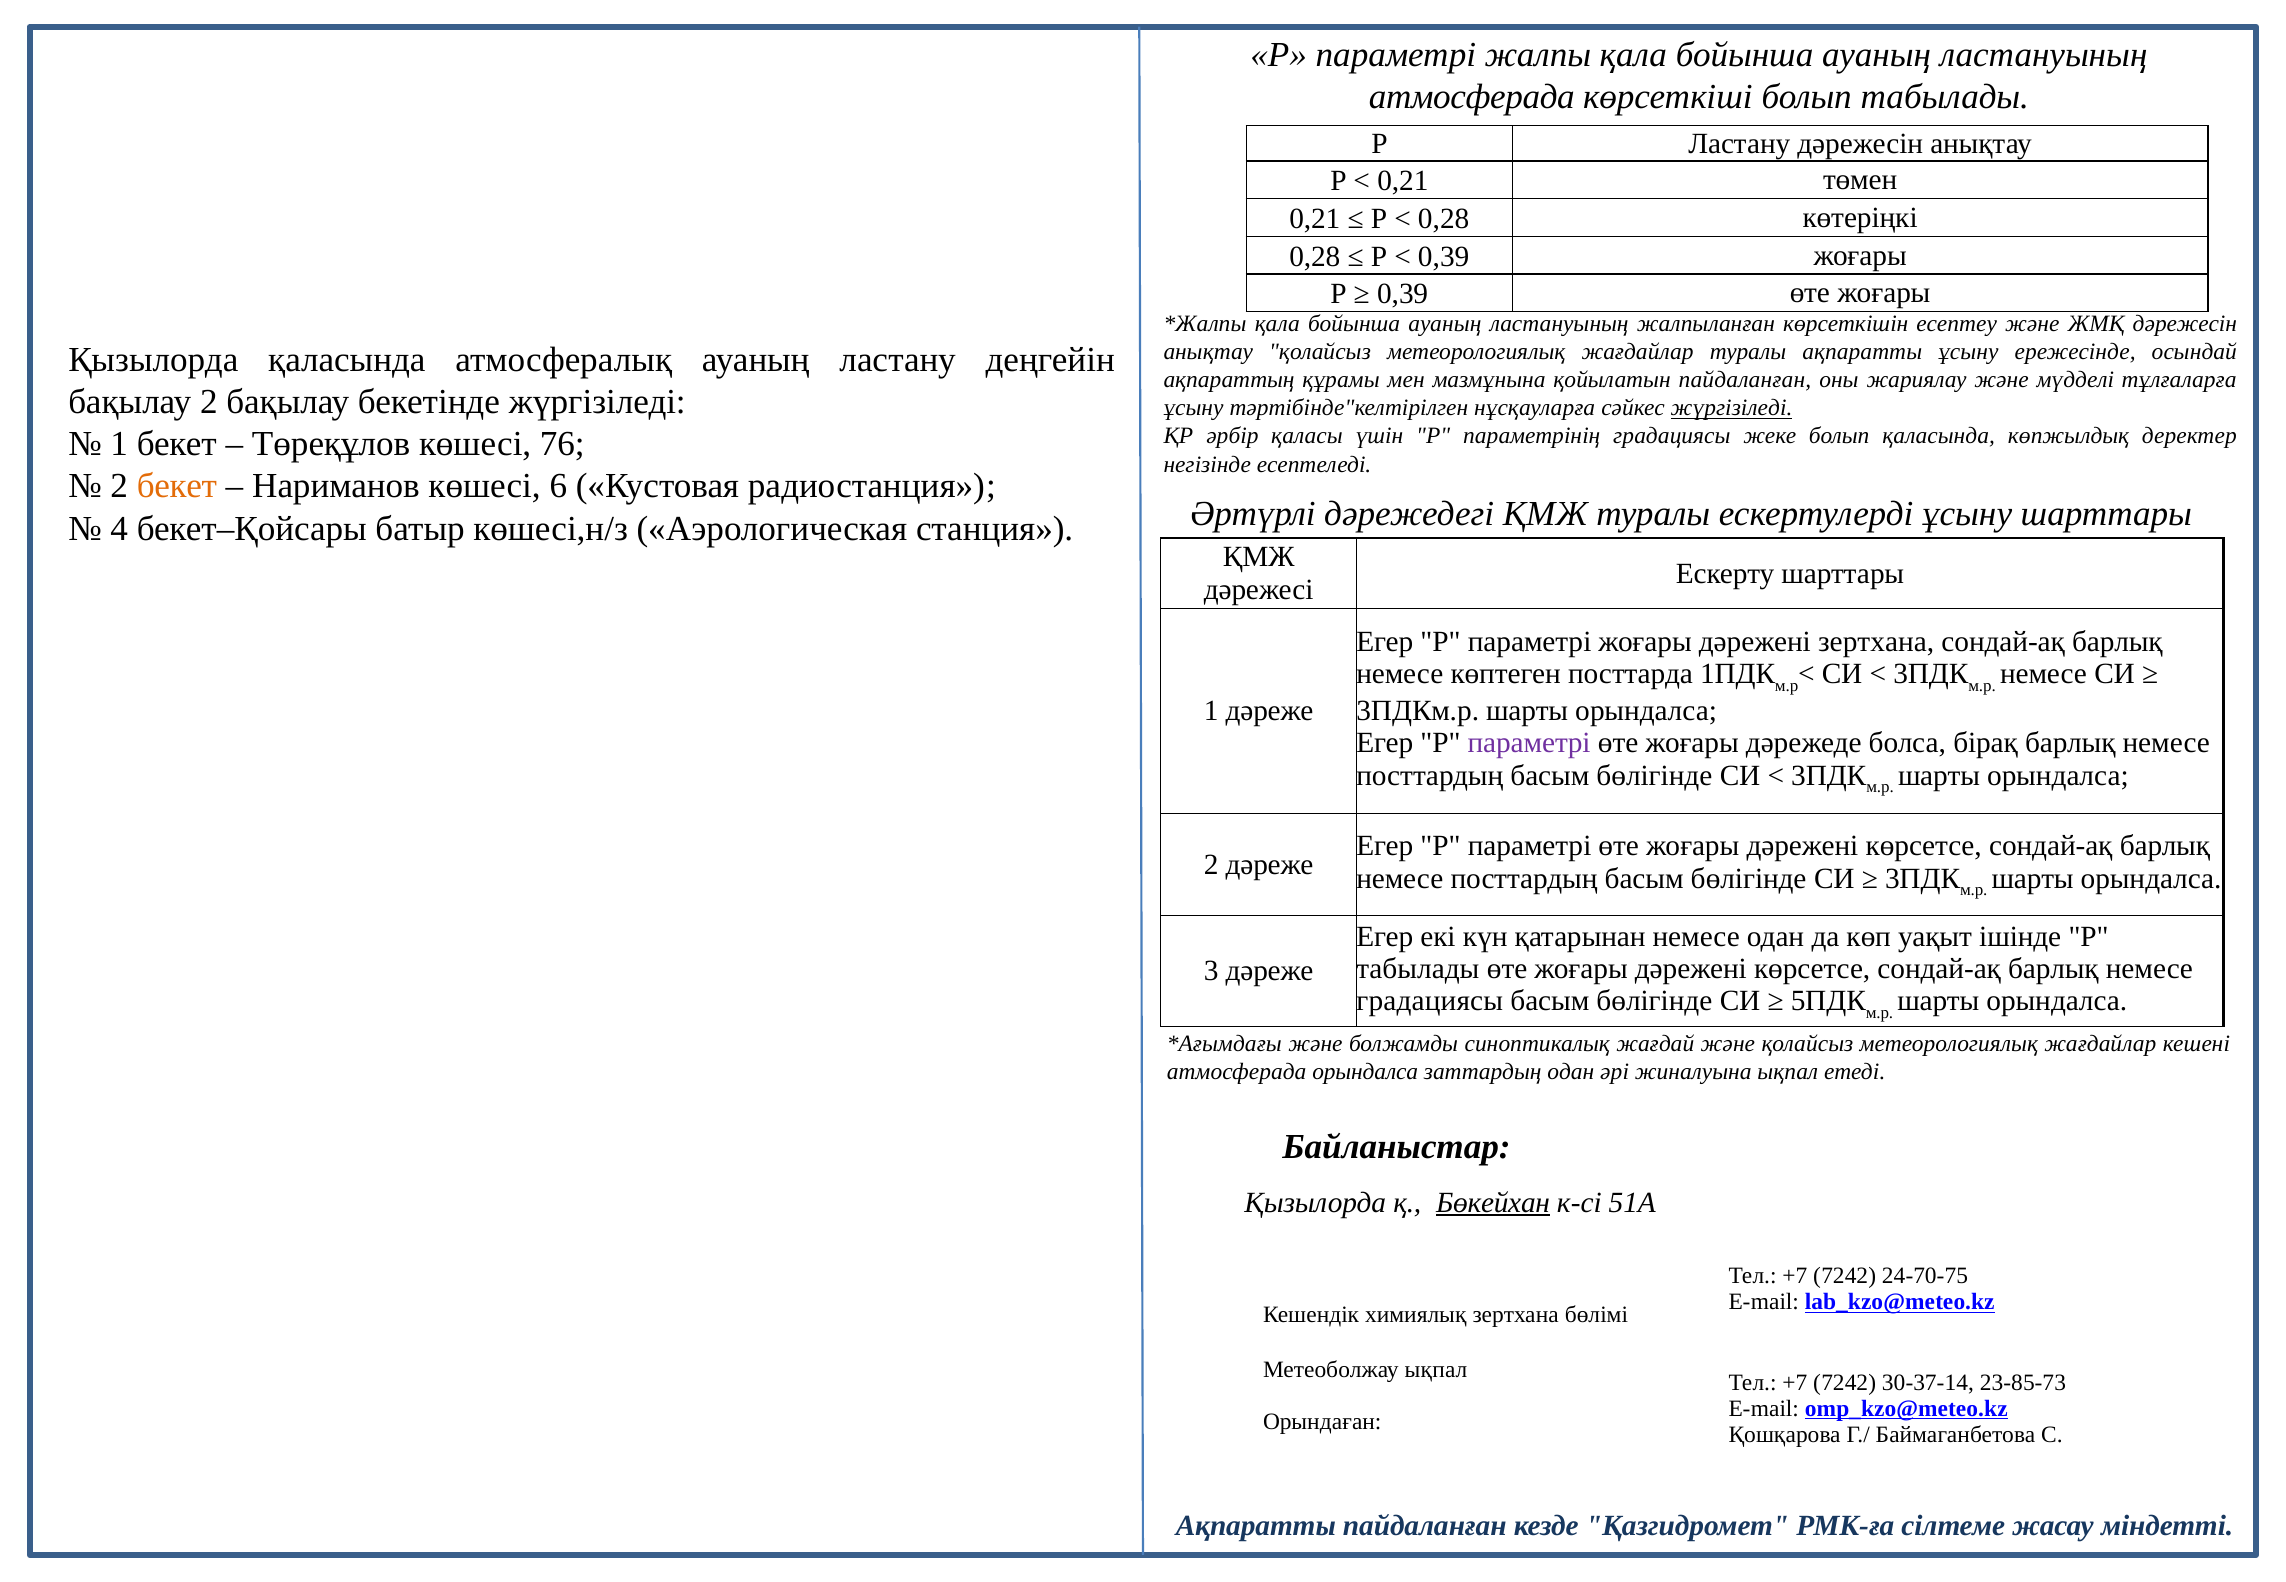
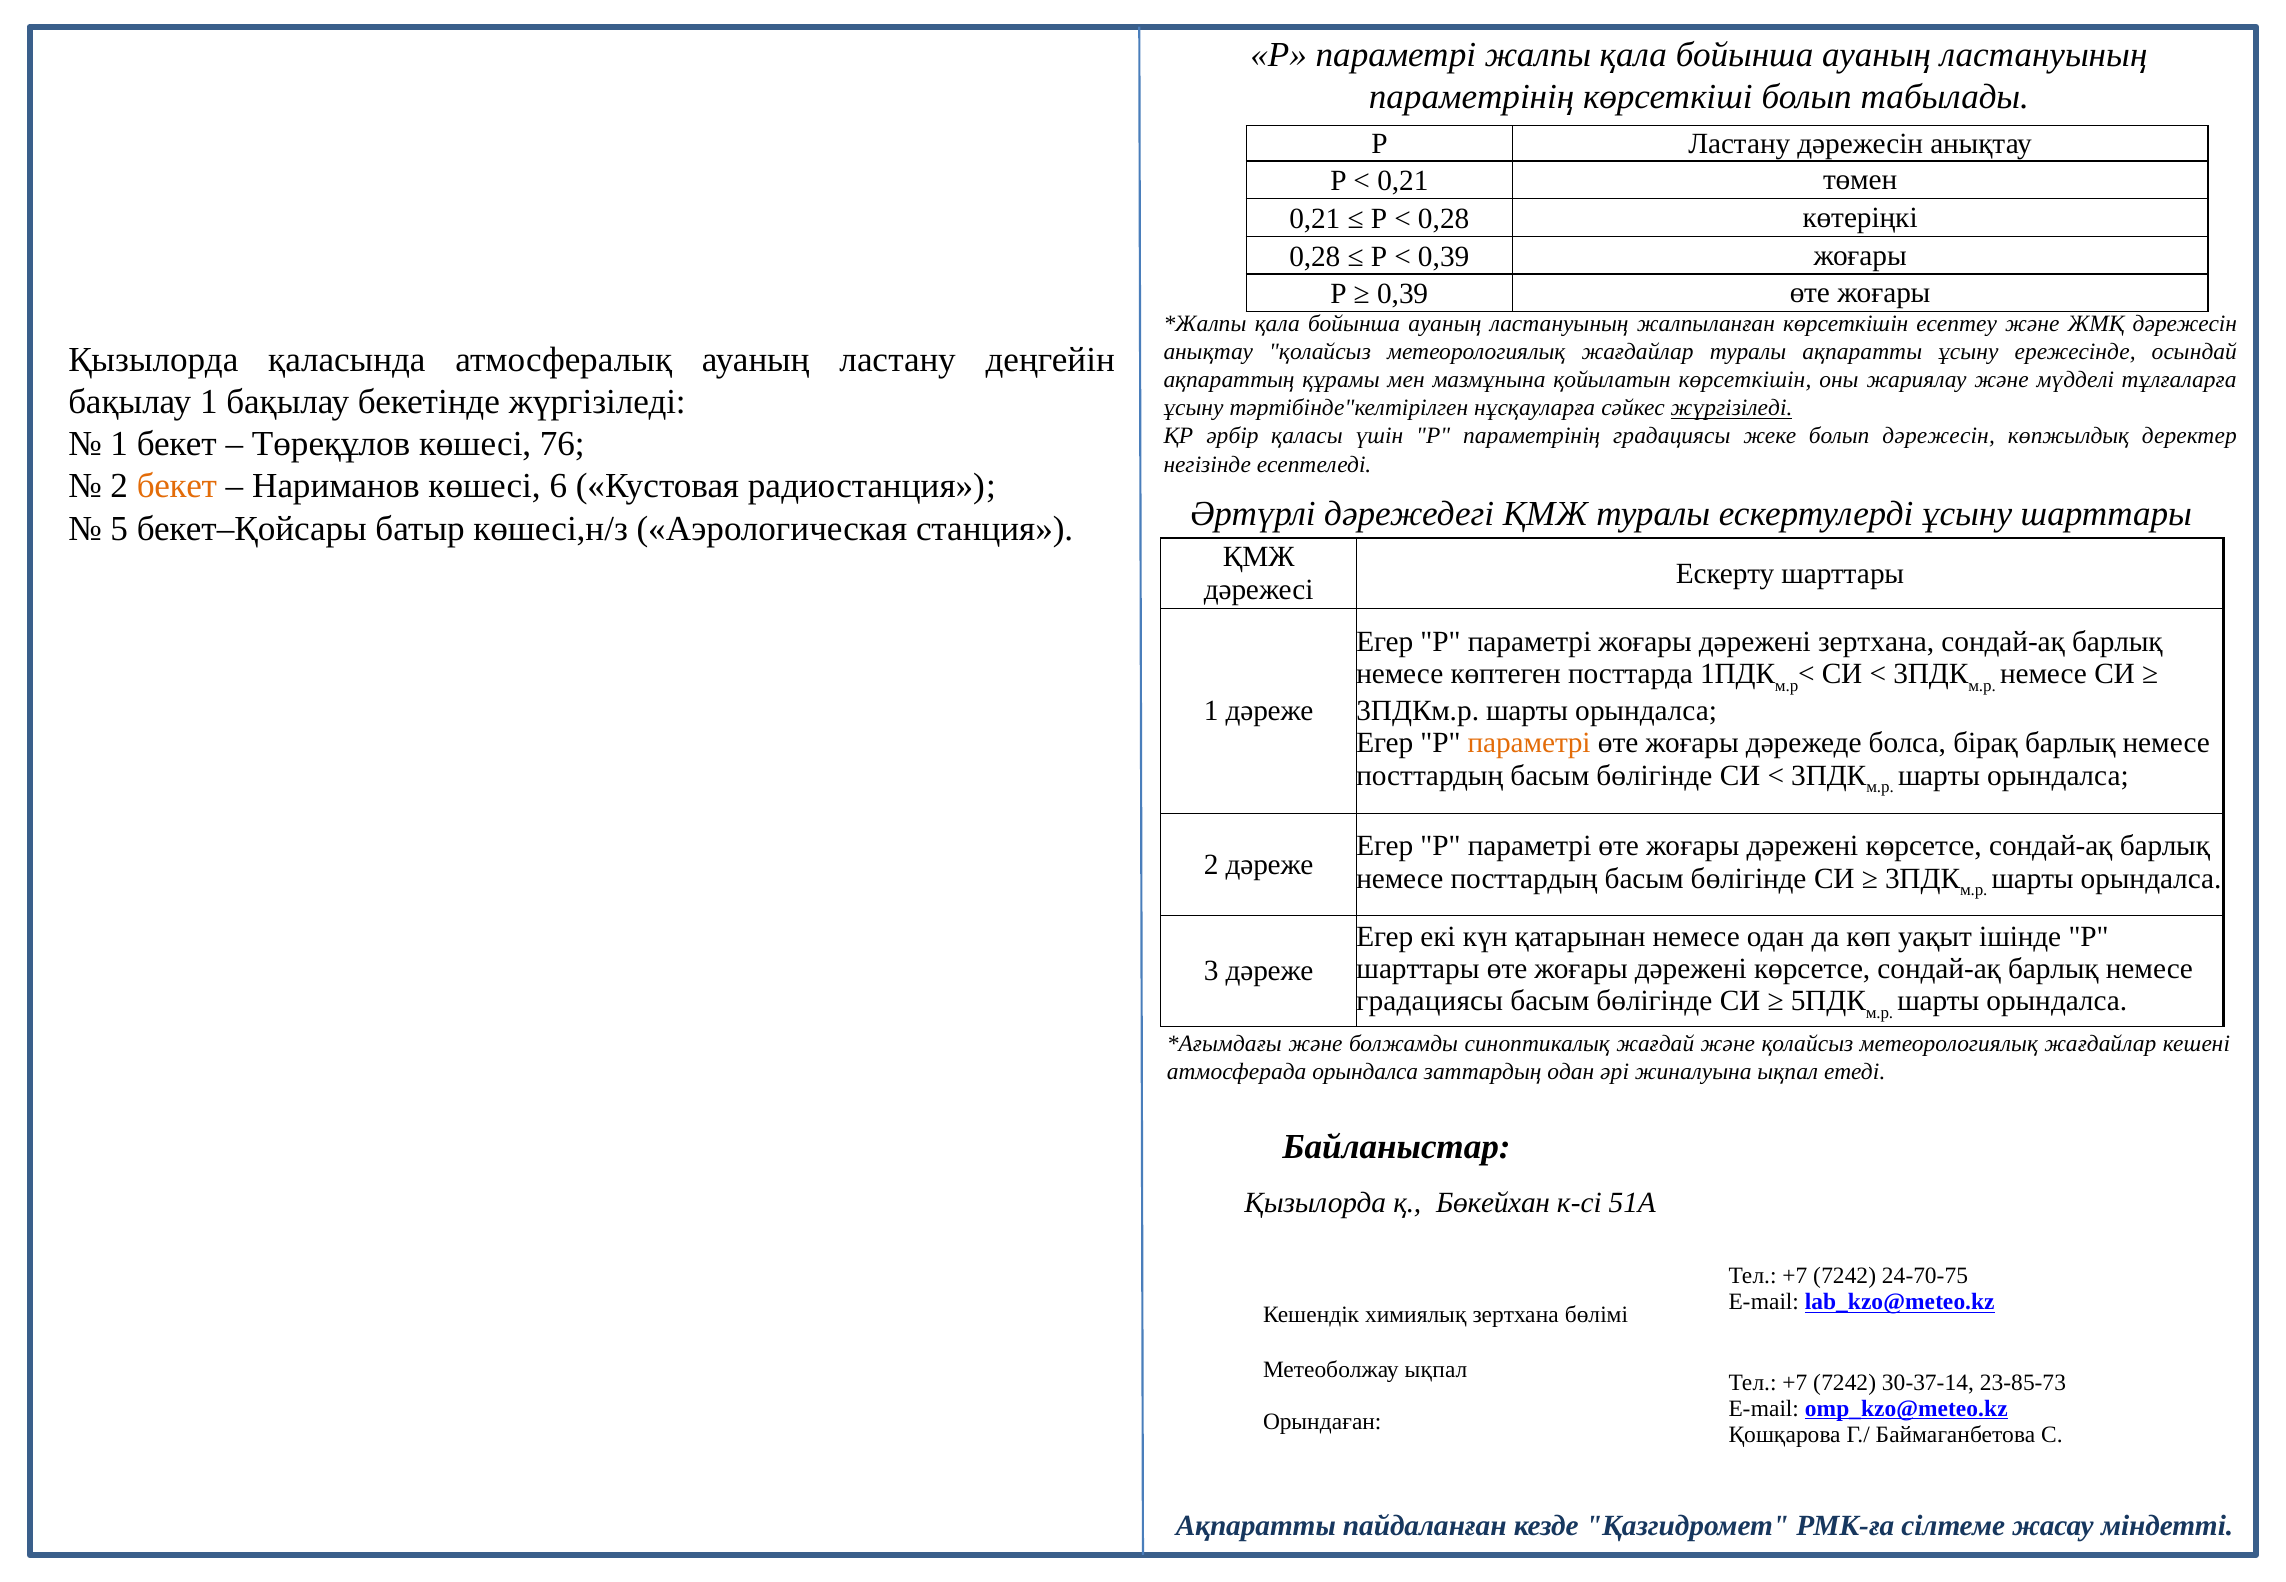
атмосферада: атмосферада -> параметрінің (1472, 97)
қойылатын пайдаланған: пайдаланған -> көрсеткішін (1745, 380)
бақылау 2: 2 -> 1 (209, 402)
болып қаласында: қаласында -> дәрежесін (1939, 436)
4: 4 -> 5 (119, 529)
параметрі colour: purple -> orange (1529, 744)
табылады: табылады -> шарттары (1418, 969)
Бөкейхан underline: present -> none (1493, 1203)
